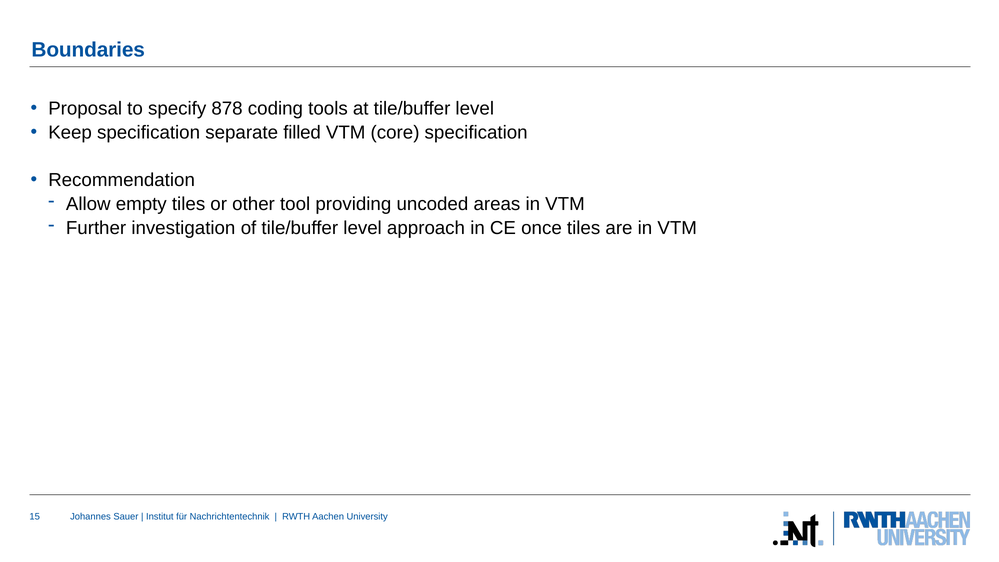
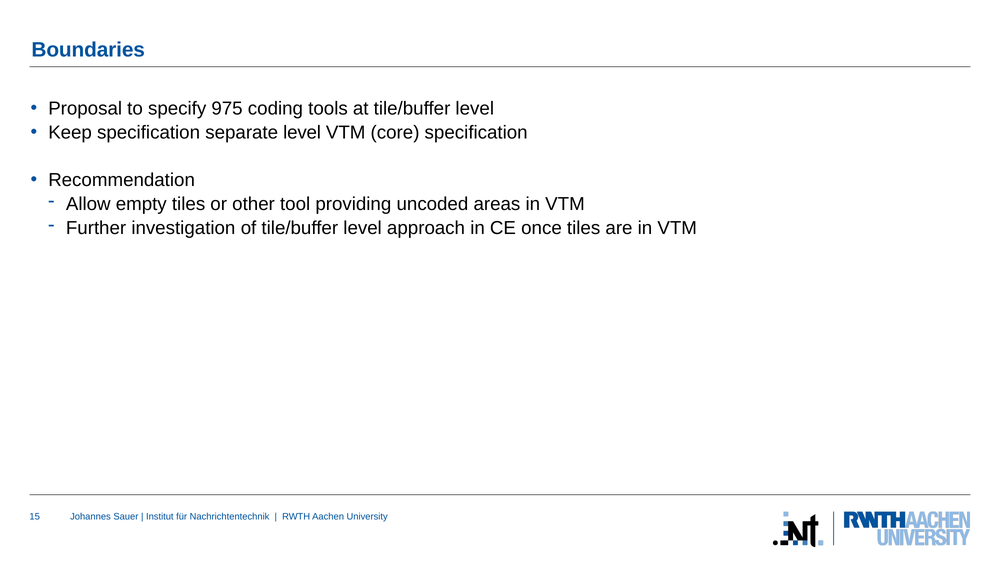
878: 878 -> 975 (227, 108)
separate filled: filled -> level (302, 132)
